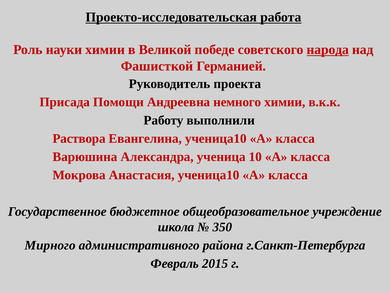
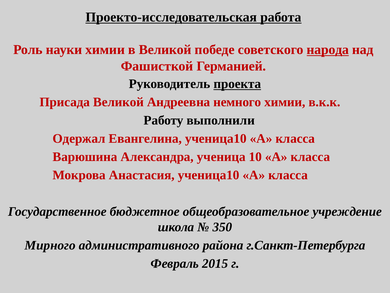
проекта underline: none -> present (237, 84)
Присада Помощи: Помощи -> Великой (118, 102)
Раствора: Раствора -> Одержал (79, 138)
